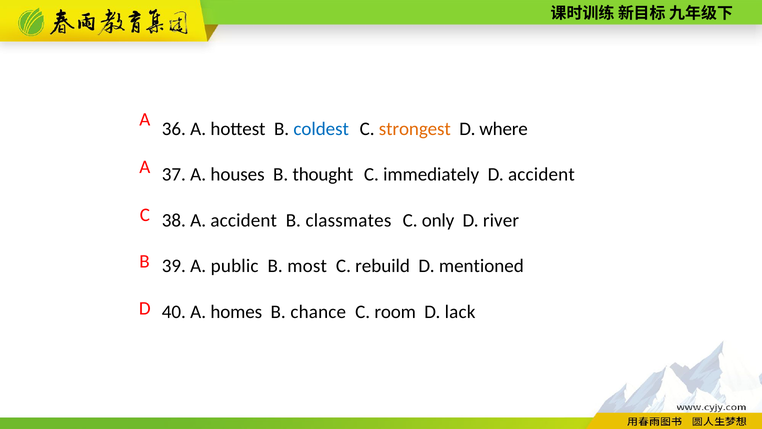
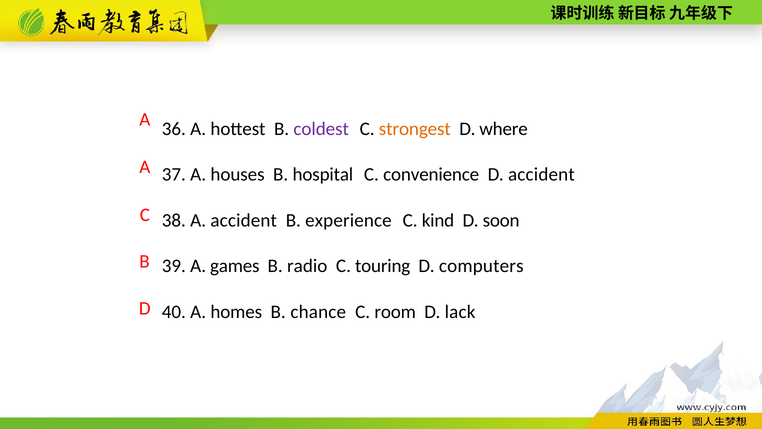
coldest colour: blue -> purple (321, 129)
thought: thought -> hospital (323, 174)
immediately: immediately -> convenience (431, 174)
classmates: classmates -> experience (348, 220)
only: only -> kind (438, 220)
river: river -> soon (501, 220)
public: public -> games (235, 266)
most: most -> radio (307, 266)
rebuild: rebuild -> touring (383, 266)
mentioned: mentioned -> computers (481, 266)
